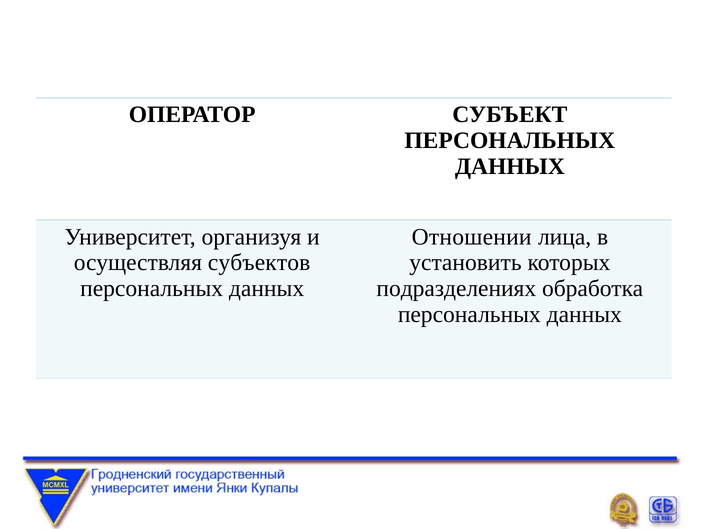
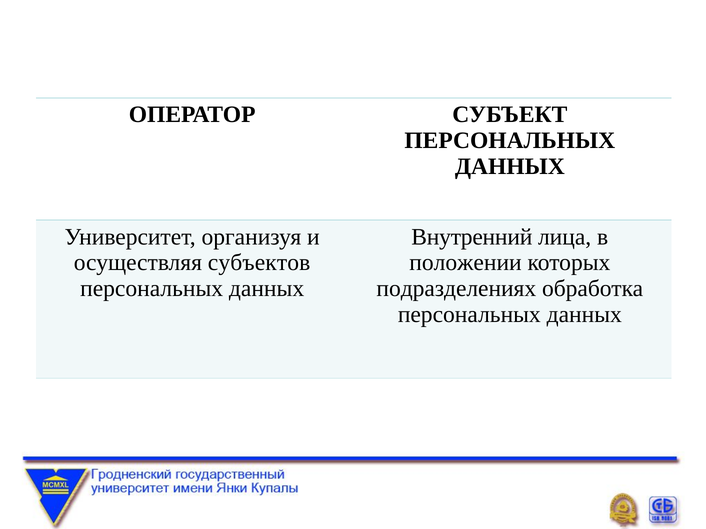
Отношении: Отношении -> Внутренний (472, 237)
установить: установить -> положении (466, 263)
